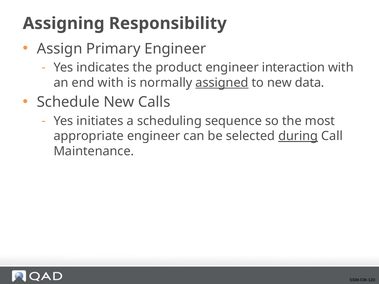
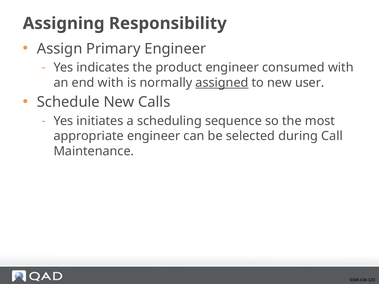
interaction: interaction -> consumed (293, 68)
data: data -> user (310, 83)
during underline: present -> none (298, 136)
